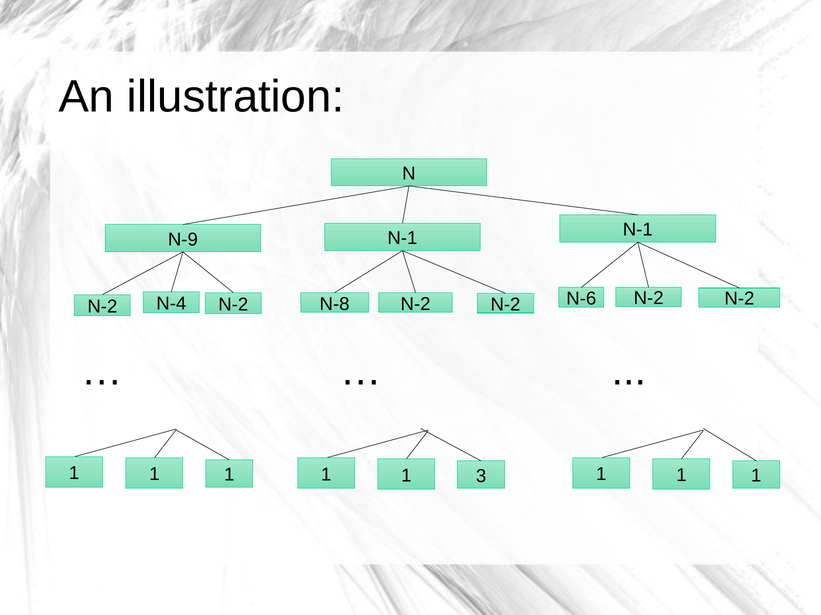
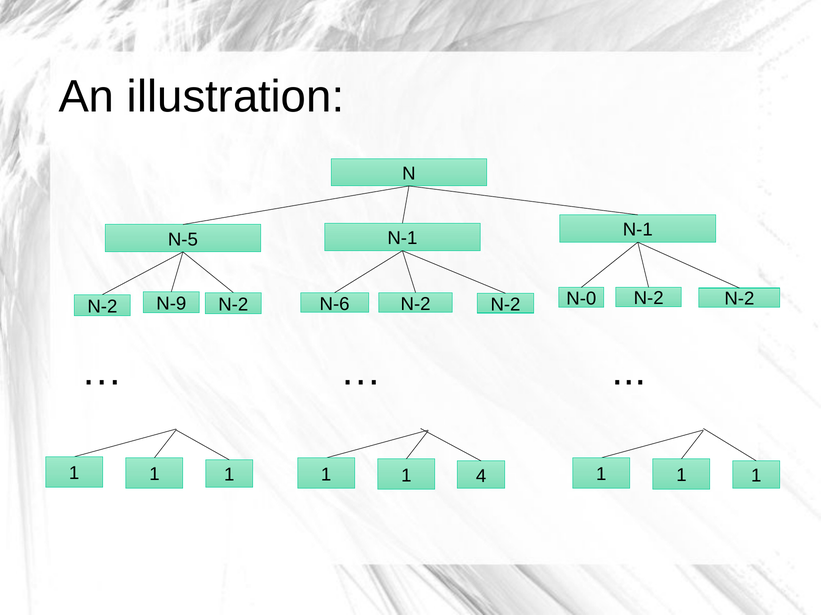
N-9: N-9 -> N-5 (183, 240)
N-6: N-6 -> N-0 (581, 299)
N-4: N-4 -> N-9 (171, 304)
N-8: N-8 -> N-6 (335, 304)
3: 3 -> 4 (481, 476)
